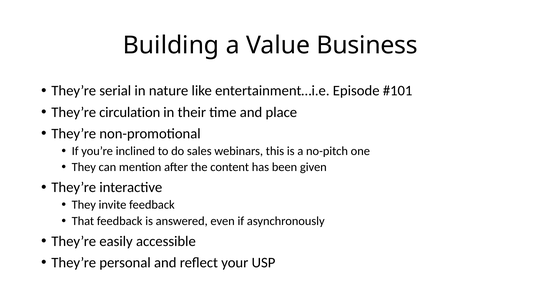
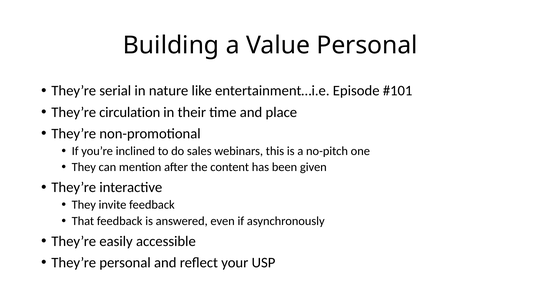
Value Business: Business -> Personal (367, 45)
